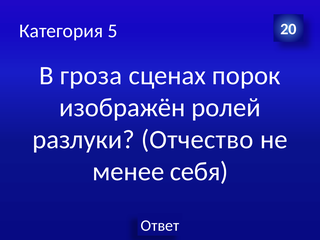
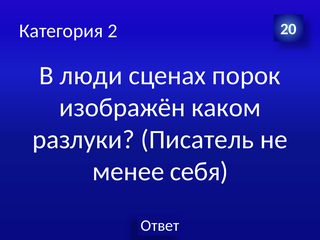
5: 5 -> 2 (112, 31)
гроза: гроза -> люди (91, 75)
ролей: ролей -> каком (226, 107)
Отчество: Отчество -> Писатель (197, 139)
